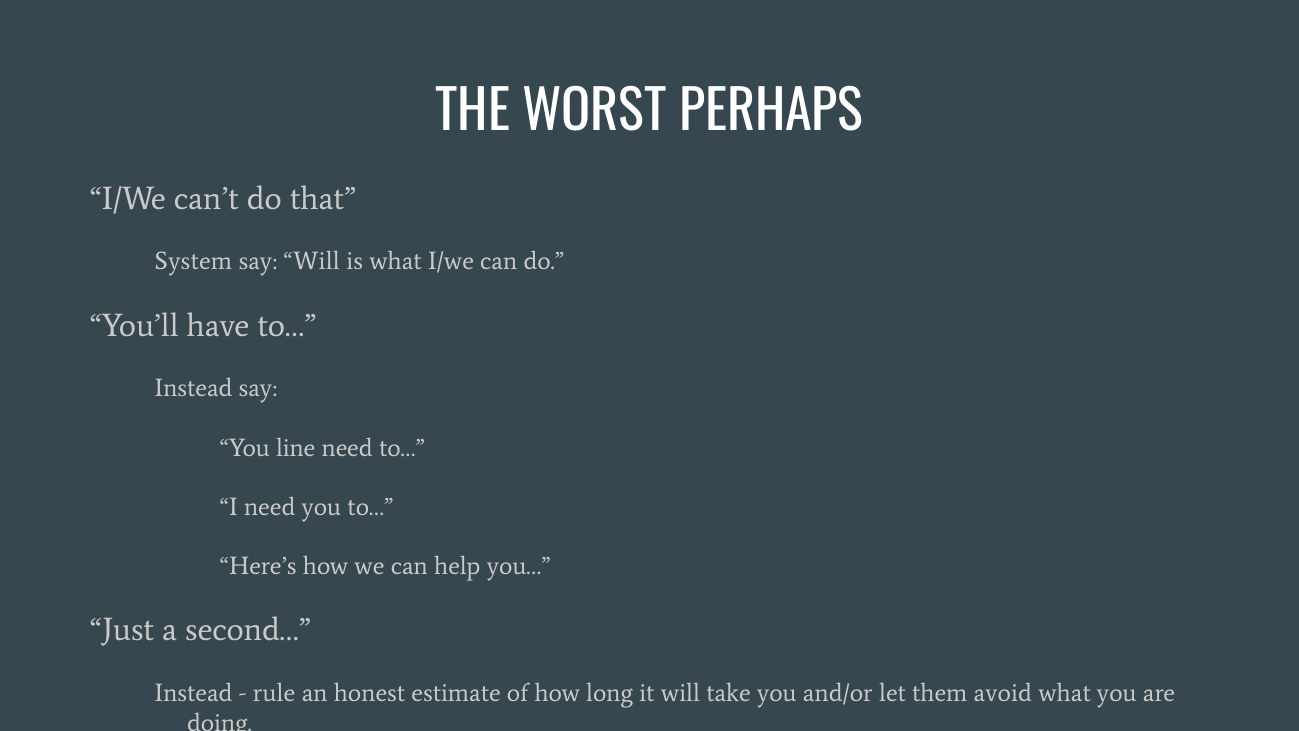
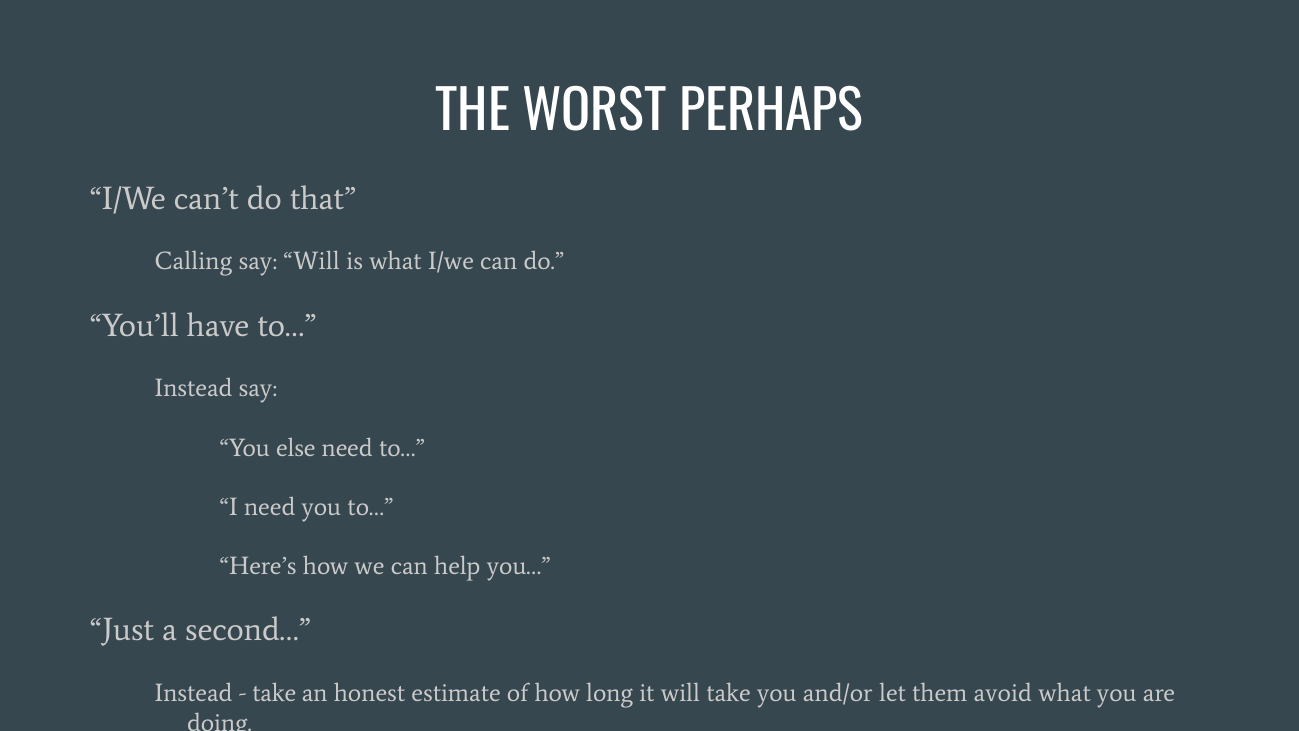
System: System -> Calling (193, 261)
line: line -> else (296, 448)
rule: rule -> take (274, 693)
